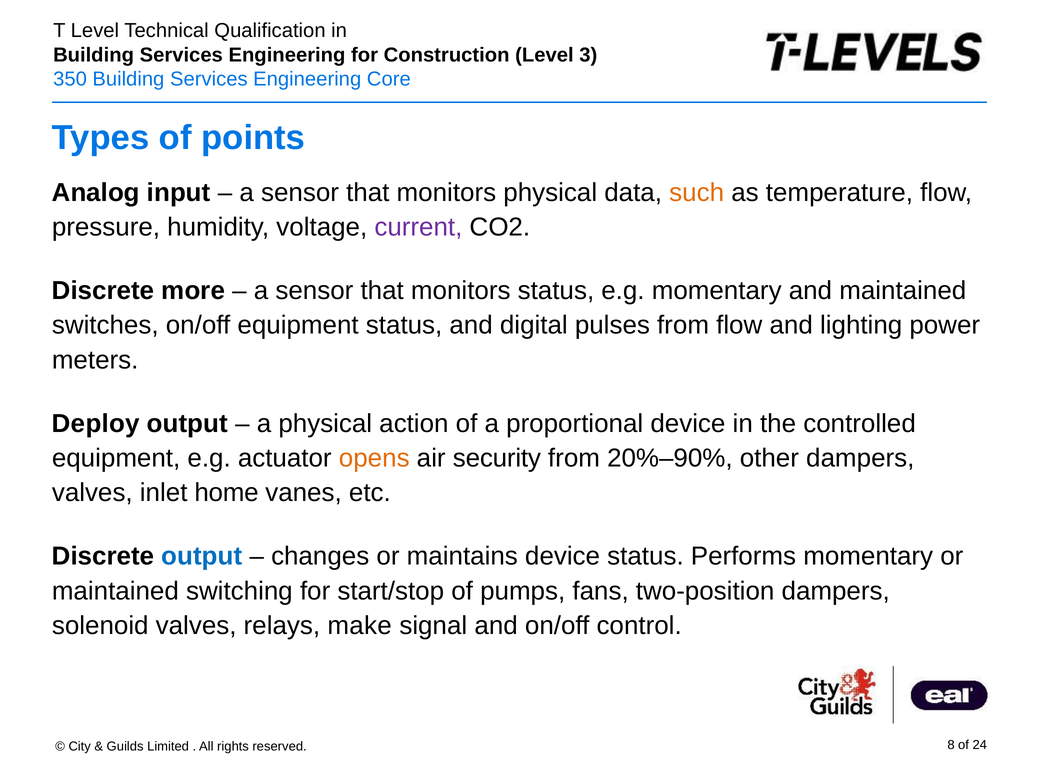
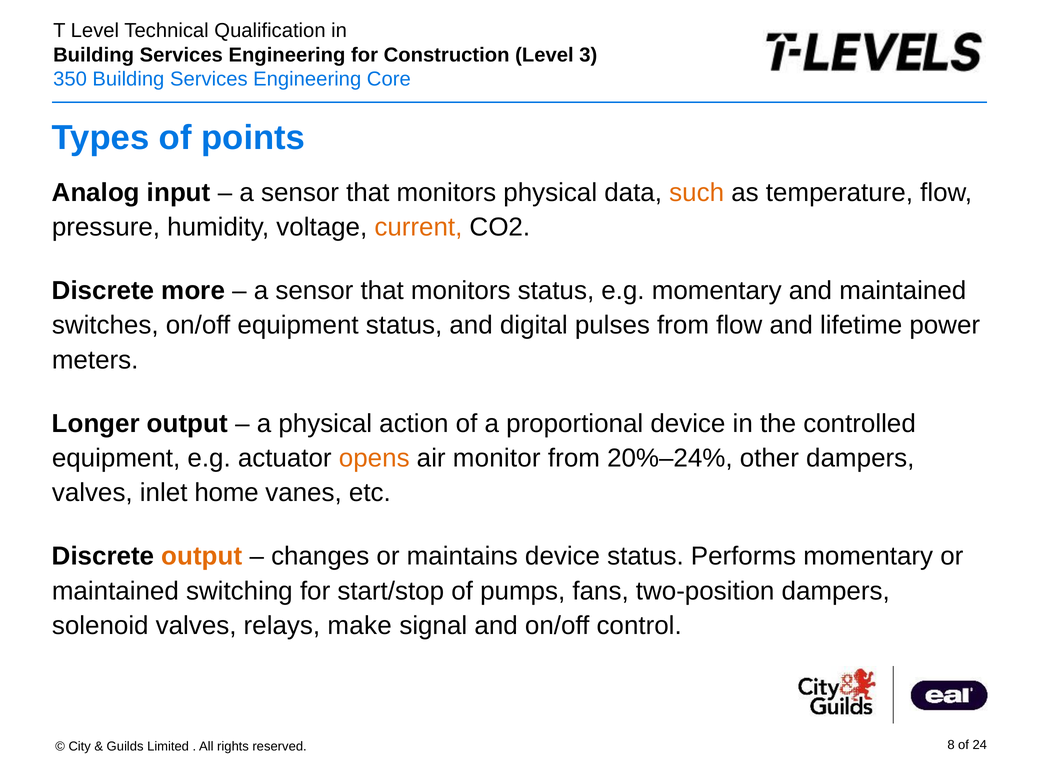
current colour: purple -> orange (418, 227)
lighting: lighting -> lifetime (861, 326)
Deploy: Deploy -> Longer (96, 424)
security: security -> monitor (497, 458)
20%–90%: 20%–90% -> 20%–24% (670, 458)
output colour: blue -> orange (202, 556)
